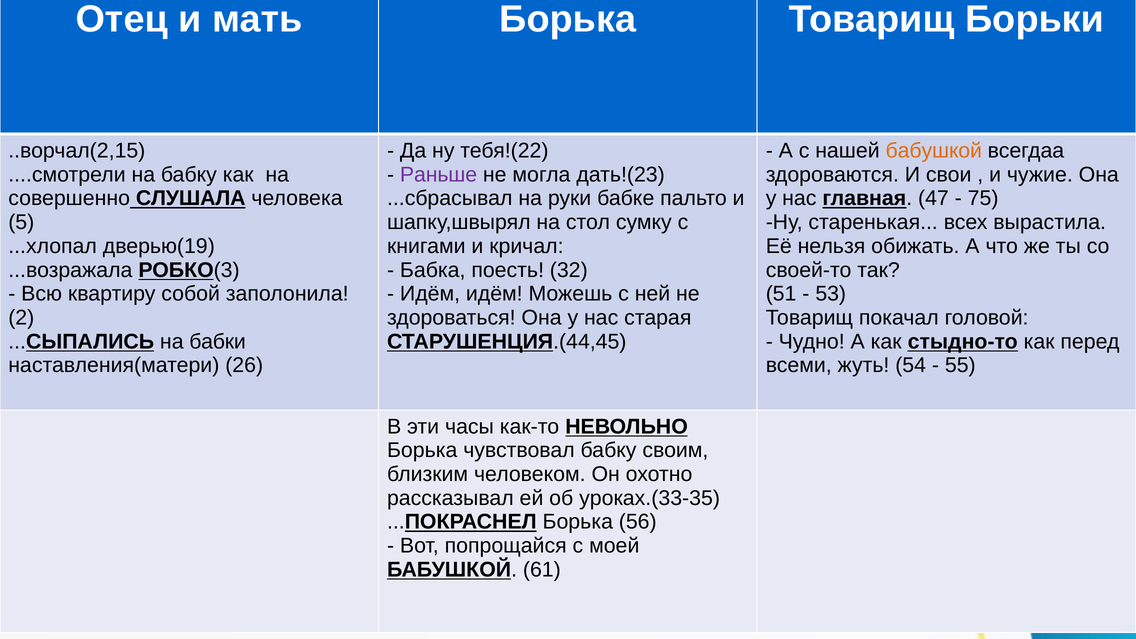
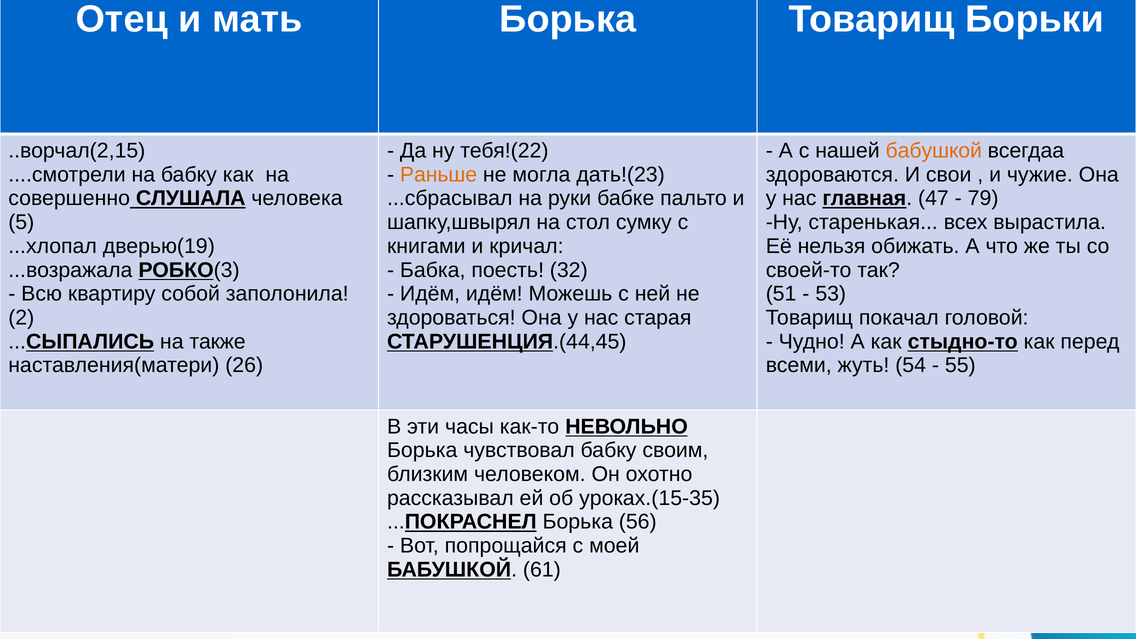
Раньше colour: purple -> orange (439, 175)
75: 75 -> 79 (983, 198)
бабки: бабки -> также (218, 342)
уроках.(33-35: уроках.(33-35 -> уроках.(15-35 (650, 498)
